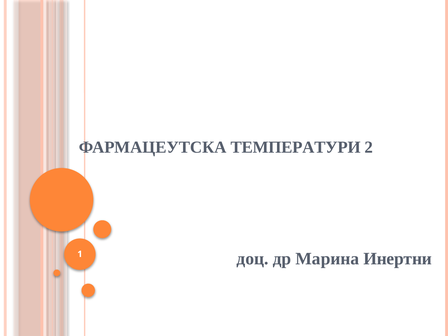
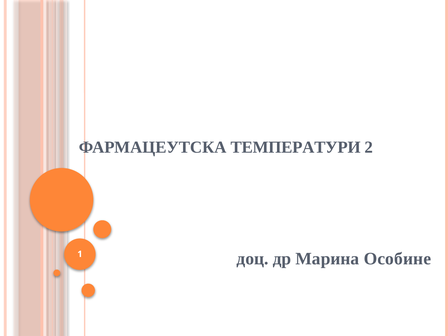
Инертни: Инертни -> Особине (397, 259)
